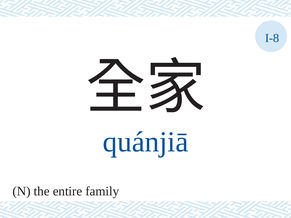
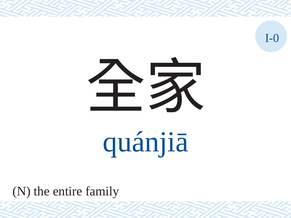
I-8: I-8 -> I-0 (272, 38)
